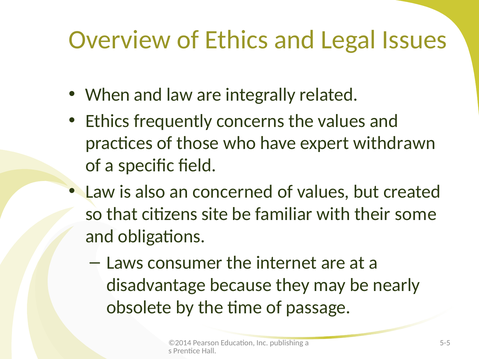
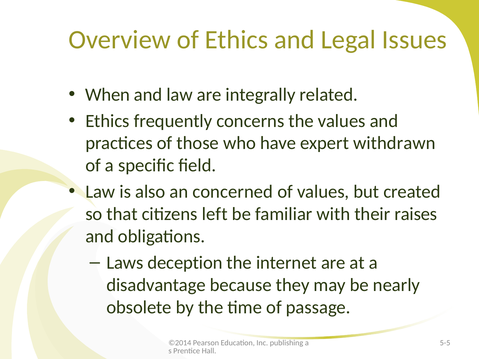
site: site -> left (215, 214)
some: some -> raises (416, 214)
consumer: consumer -> deception (185, 263)
